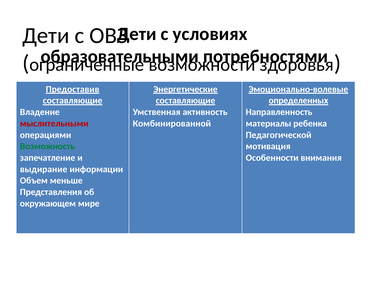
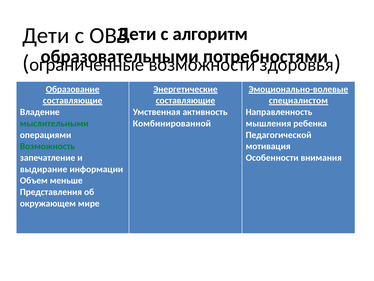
условиях: условиях -> алгоритм (210, 34)
Предоставив: Предоставив -> Образование (73, 89)
определенных: определенных -> специалистом (298, 100)
мыслительными colour: red -> green (54, 123)
материалы: материалы -> мышления (268, 123)
